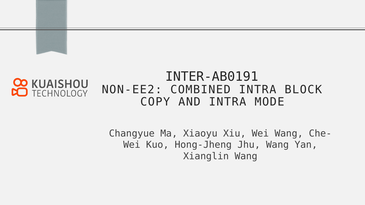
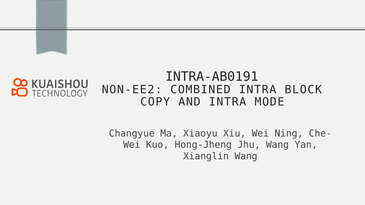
INTER-AB0191: INTER-AB0191 -> INTRA-AB0191 (212, 77)
Wei Wang: Wang -> Ning (289, 134)
